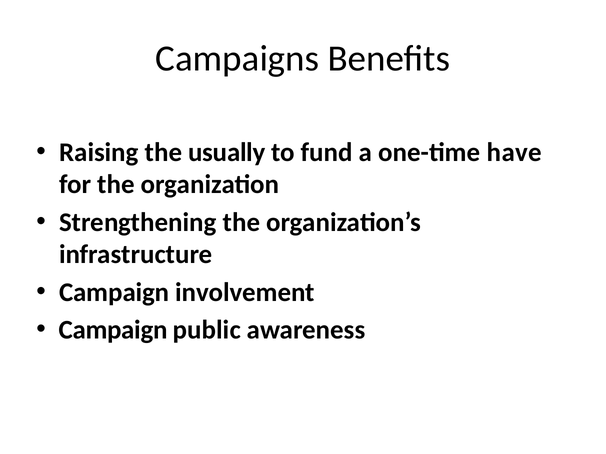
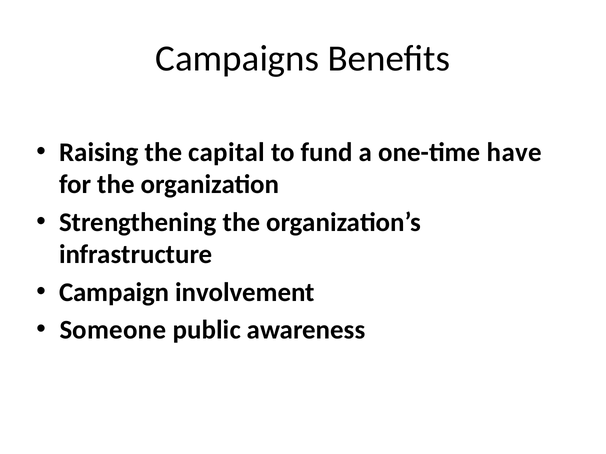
usually: usually -> capital (227, 152)
Campaign: Campaign -> Someone (113, 330)
